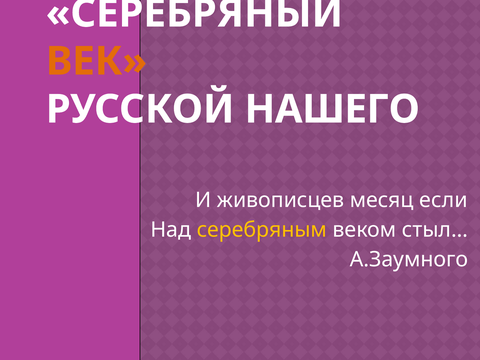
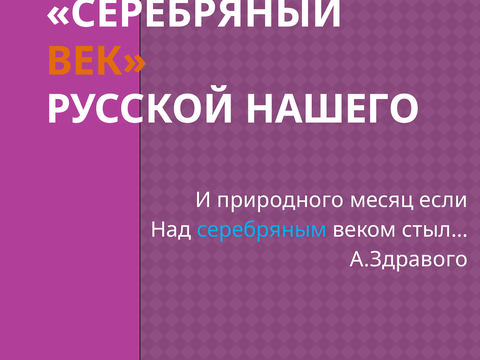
живописцев: живописцев -> природного (280, 200)
серебряным colour: yellow -> light blue (262, 230)
А.Заумного: А.Заумного -> А.Здравого (409, 259)
